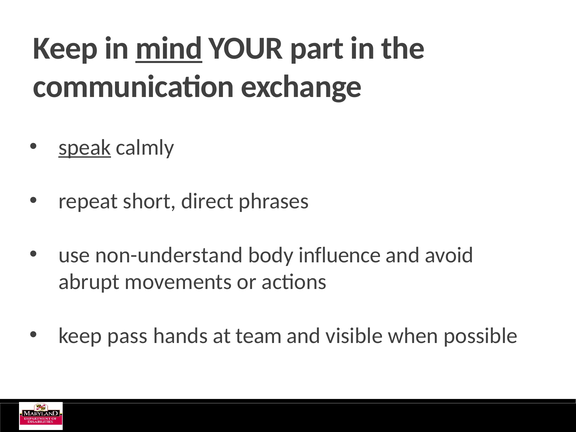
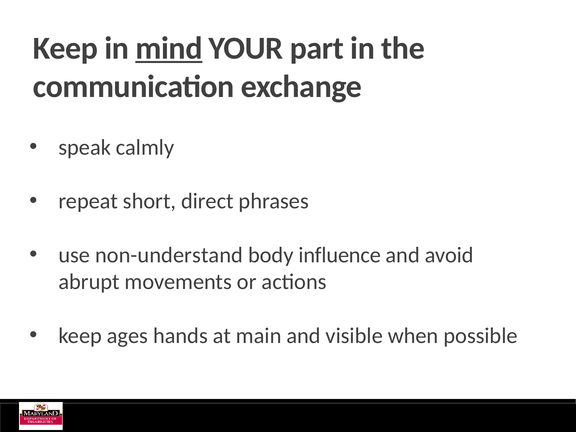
speak underline: present -> none (85, 147)
pass: pass -> ages (128, 336)
team: team -> main (259, 336)
